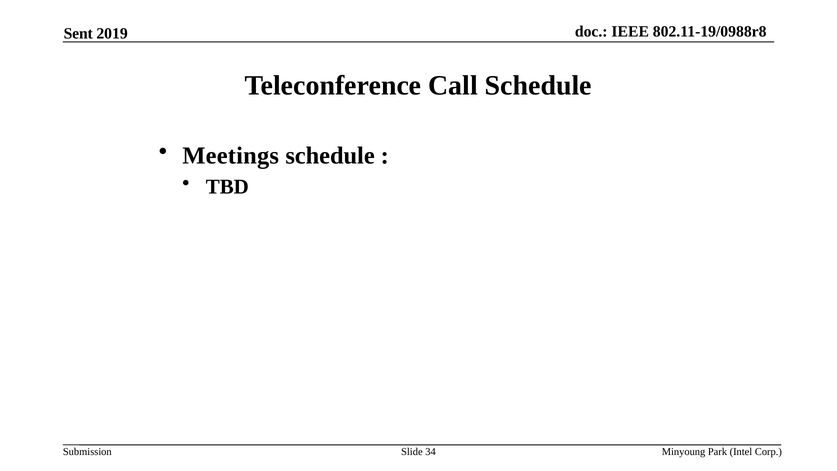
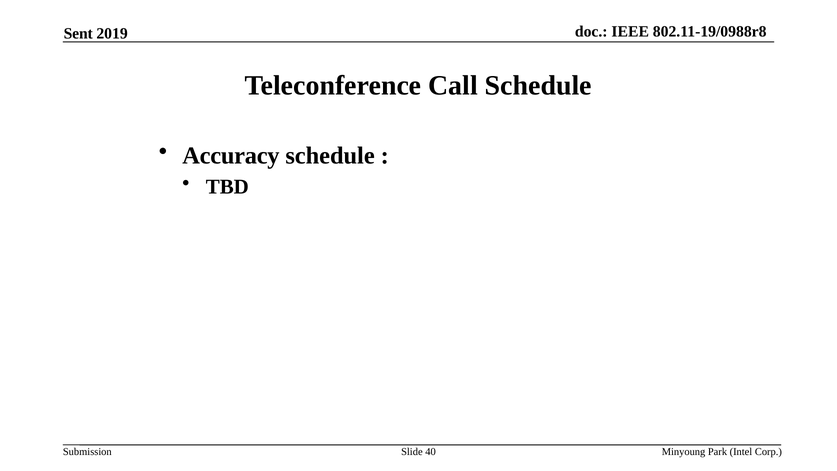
Meetings: Meetings -> Accuracy (231, 156)
34: 34 -> 40 (431, 452)
